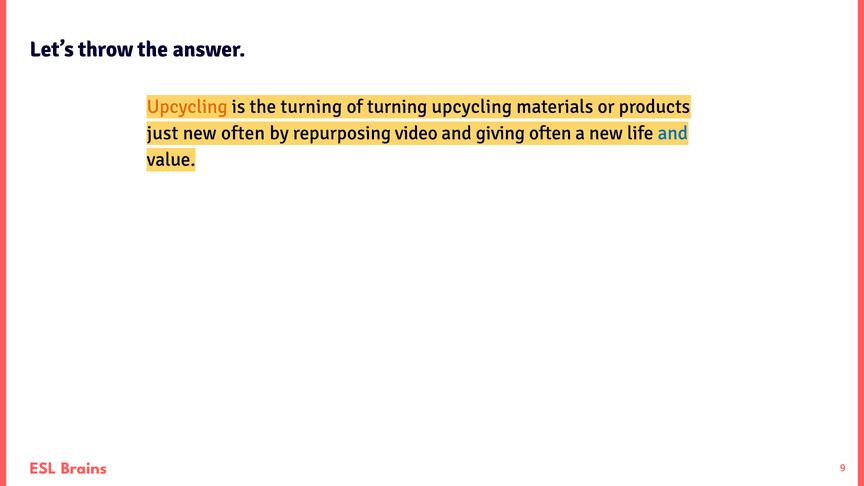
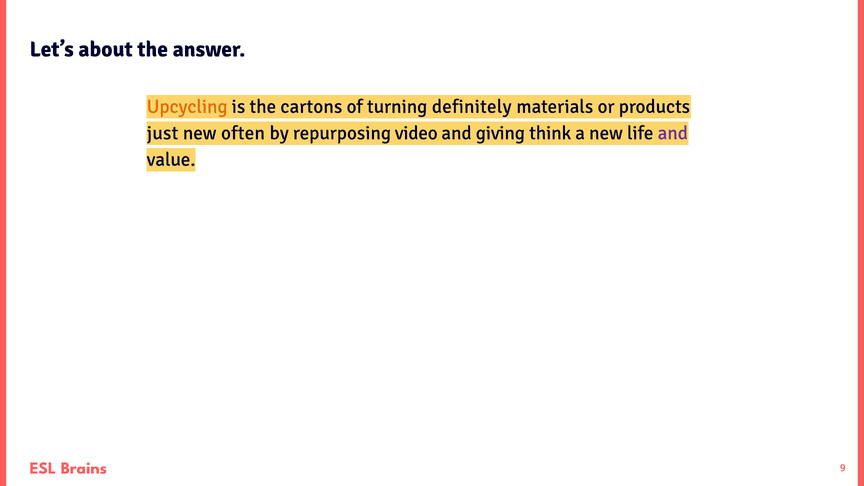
throw: throw -> about (106, 49)
the turning: turning -> cartons (311, 106)
turning upcycling: upcycling -> definitely (472, 106)
giving often: often -> think (550, 133)
and colour: blue -> purple (673, 133)
